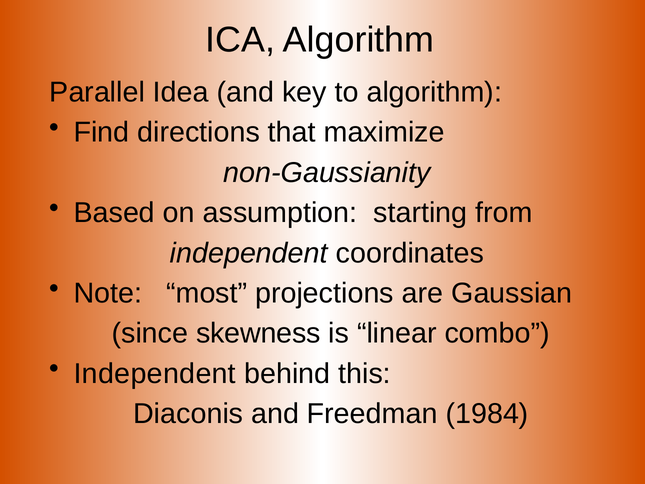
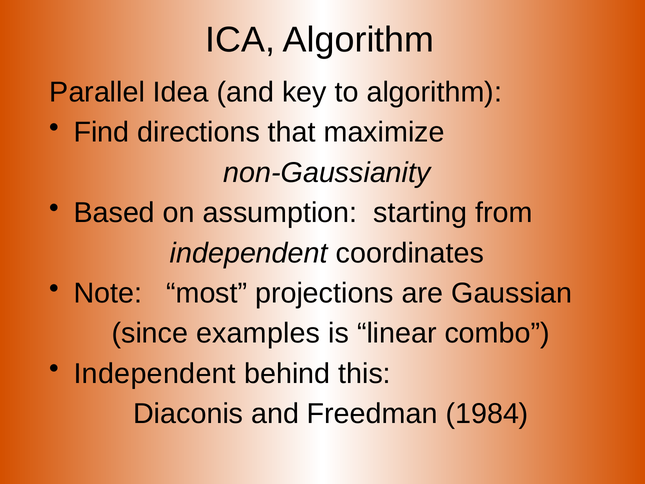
skewness: skewness -> examples (258, 333)
